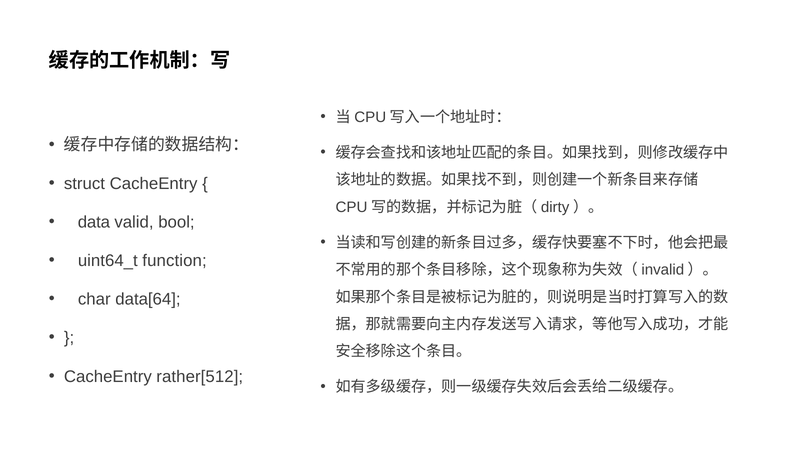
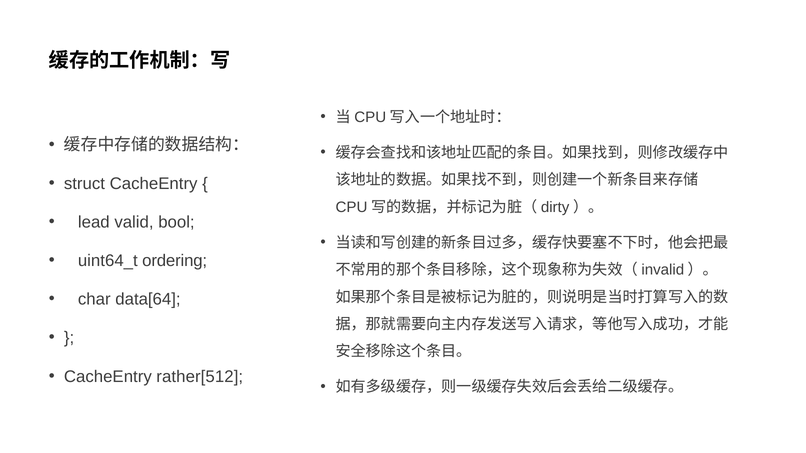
data: data -> lead (94, 222)
function: function -> ordering (175, 261)
